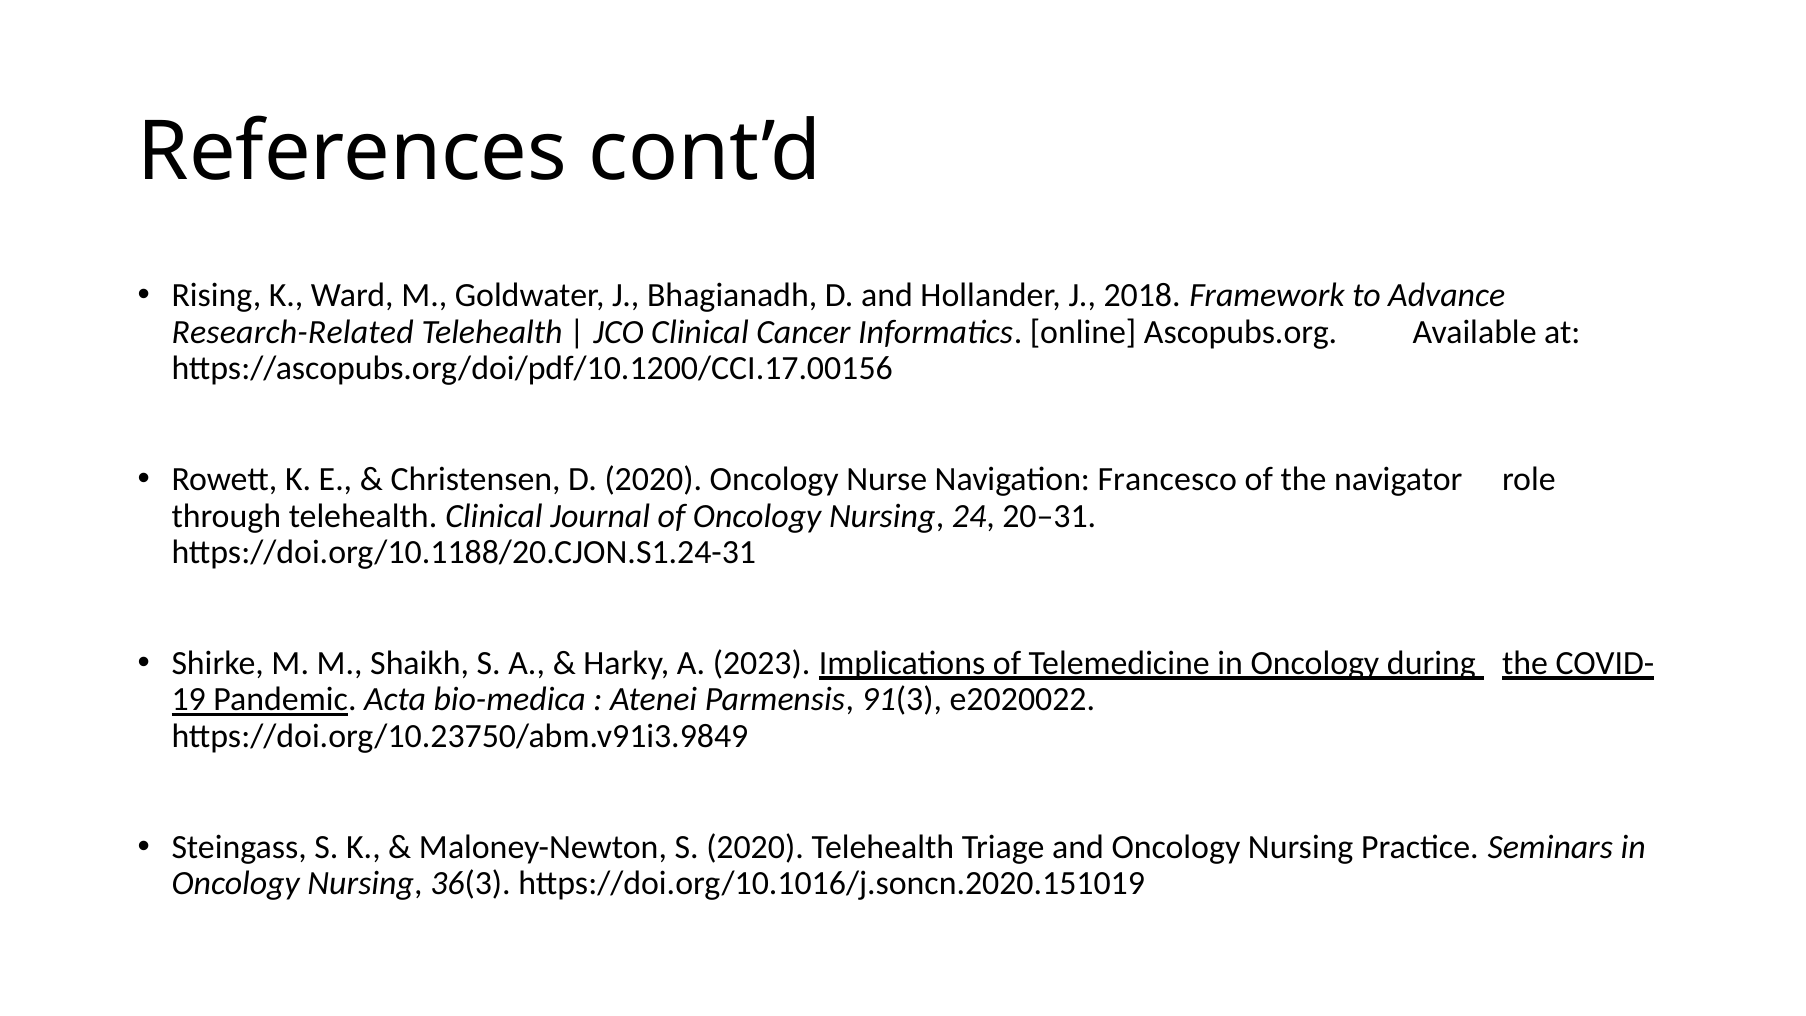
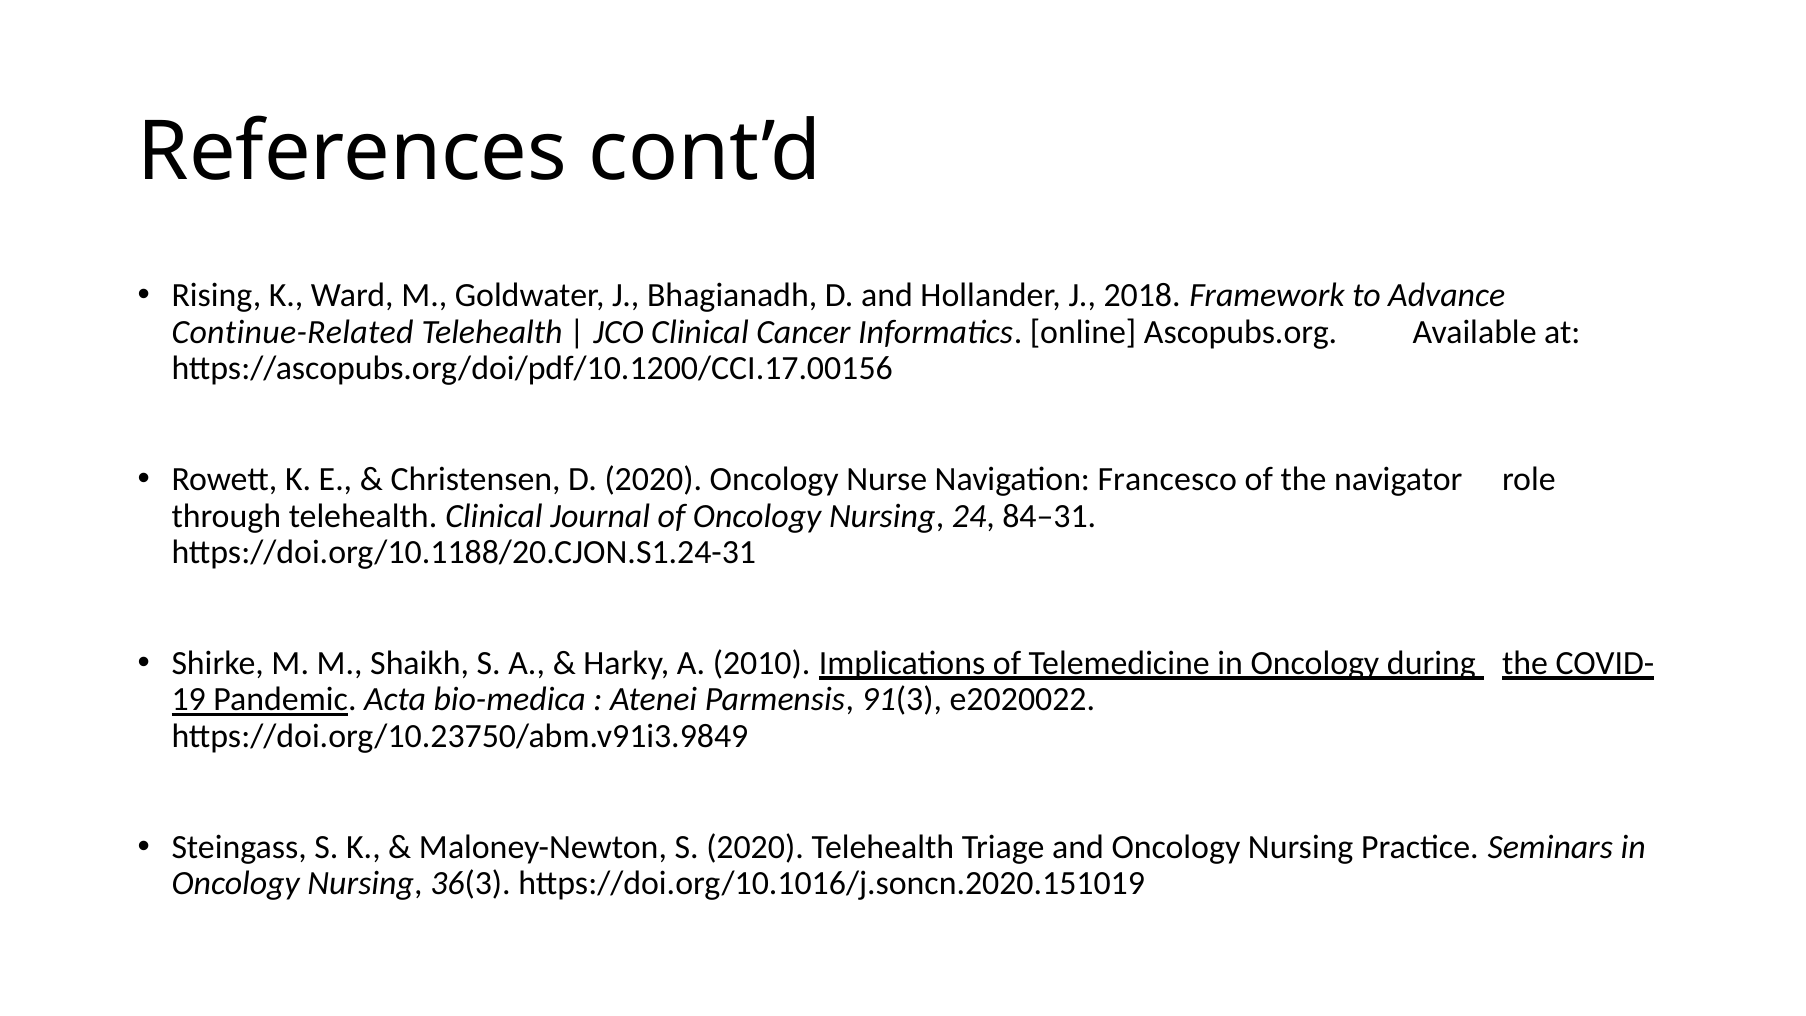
Research-Related: Research-Related -> Continue-Related (293, 332)
20–31: 20–31 -> 84–31 (1049, 516)
2023: 2023 -> 2010 (762, 663)
